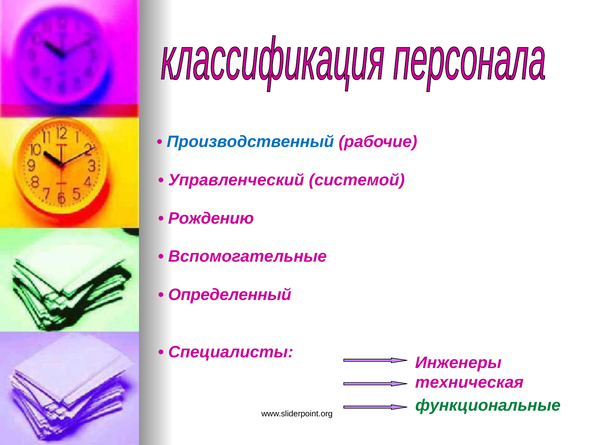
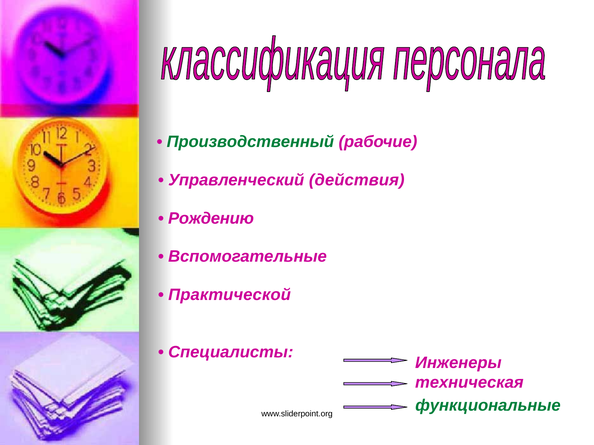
Производственный colour: blue -> green (250, 142)
системой: системой -> действия (357, 180)
Определенный: Определенный -> Практической (230, 295)
